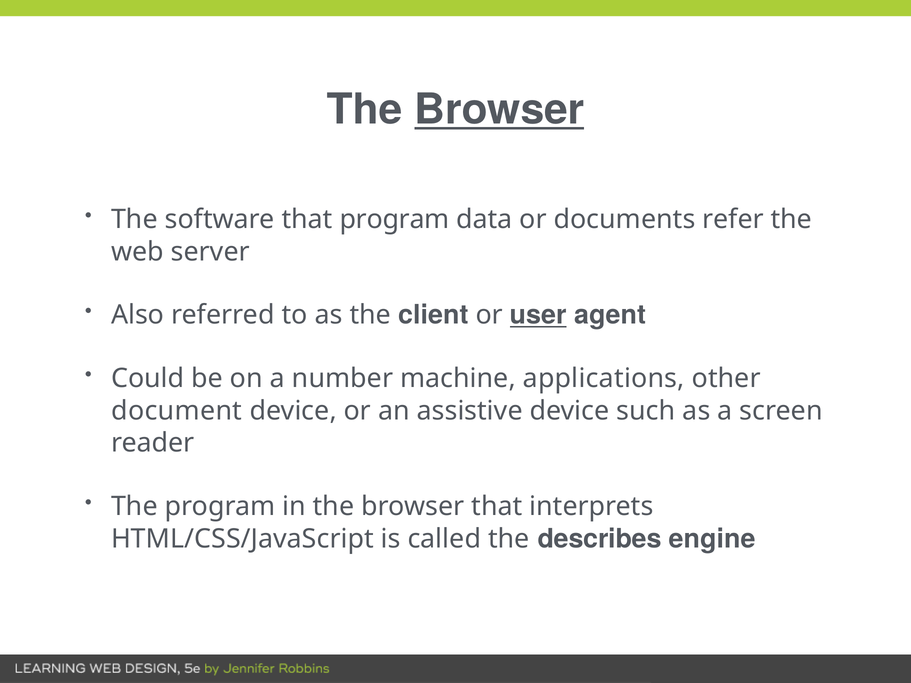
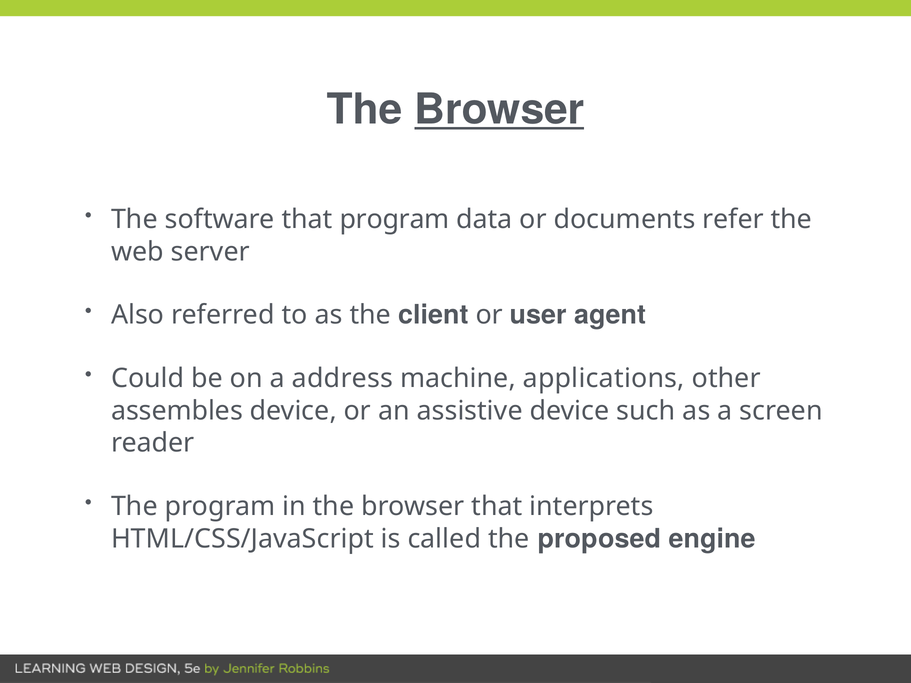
user underline: present -> none (538, 315)
number: number -> address (342, 379)
document: document -> assembles (177, 411)
describes: describes -> proposed (599, 539)
